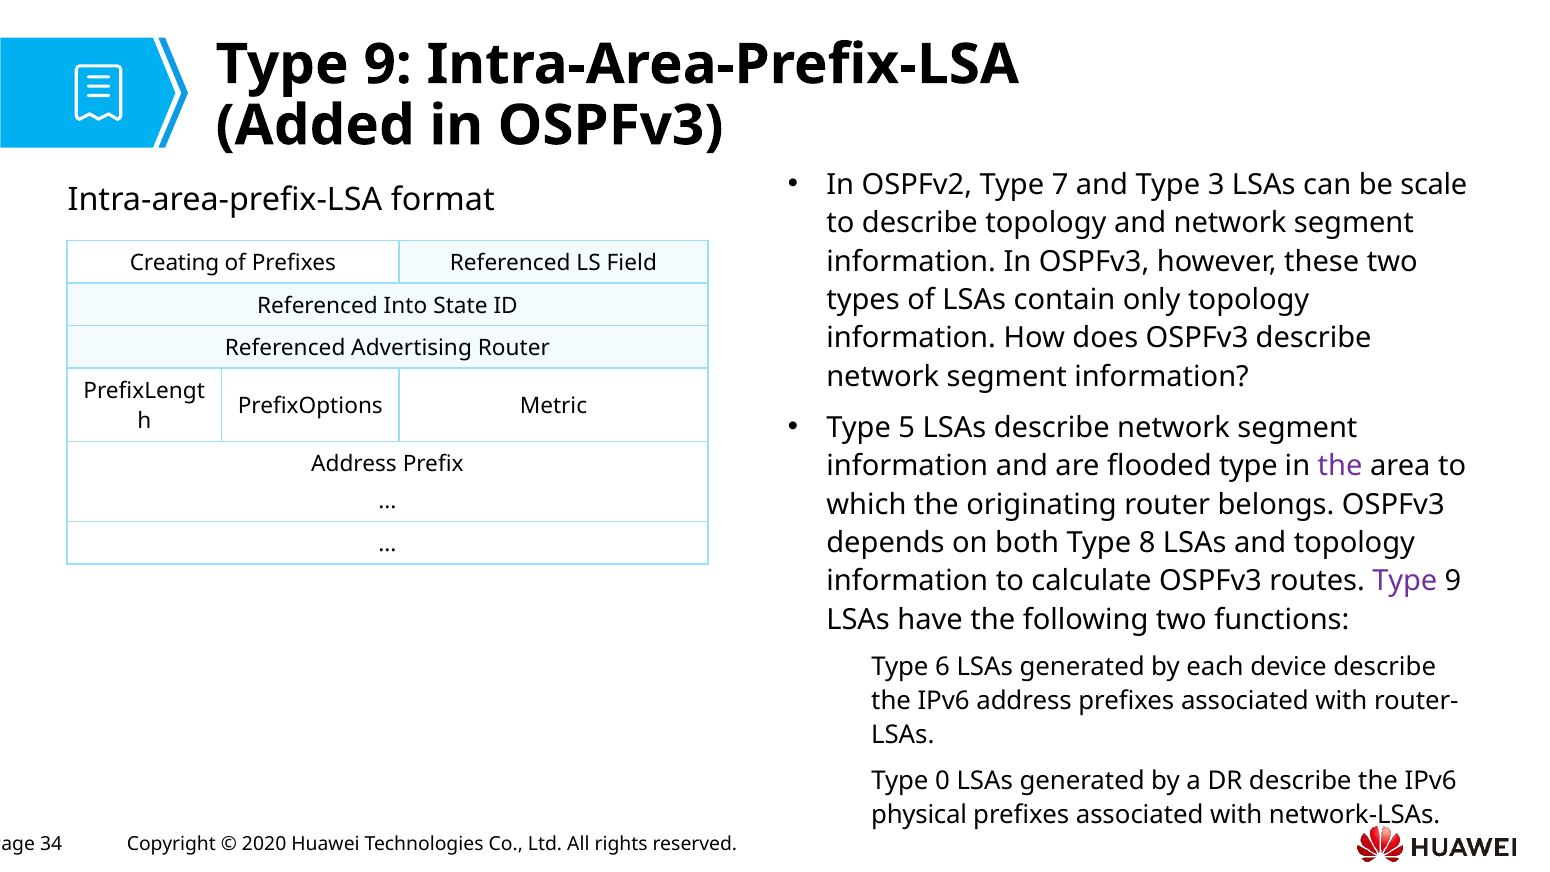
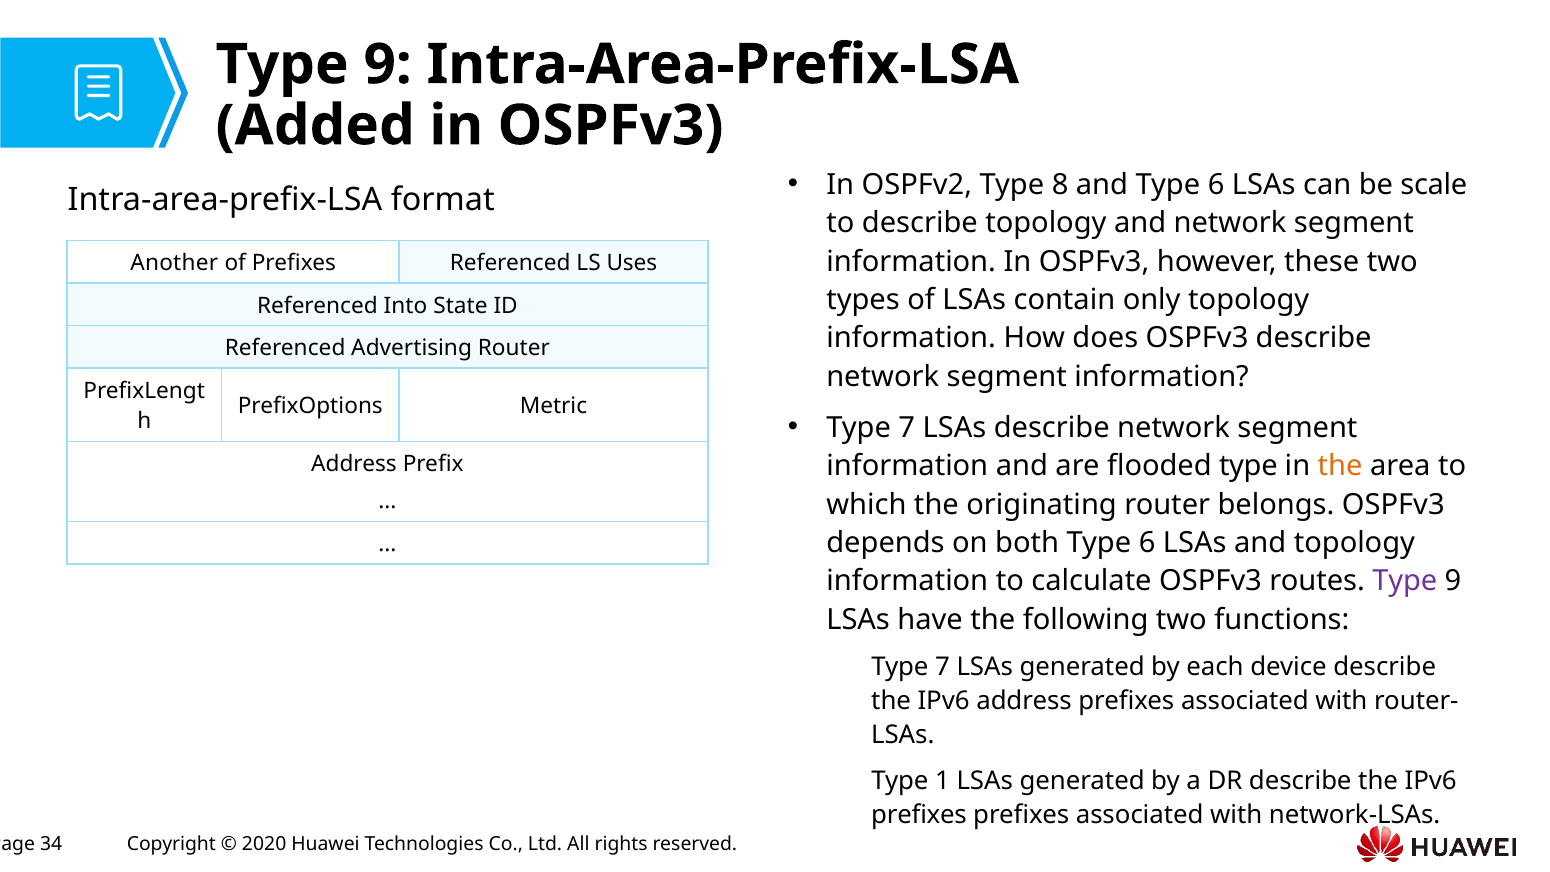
7: 7 -> 8 (1060, 185)
and Type 3: 3 -> 6 (1216, 185)
Creating: Creating -> Another (174, 263)
Field: Field -> Uses (632, 263)
5: 5 -> 7 (907, 428)
the colour: purple -> orange (1340, 466)
both Type 8: 8 -> 6 (1147, 543)
6: 6 -> 7 (943, 667)
0: 0 -> 1 (943, 781)
physical: physical -> prefixes (919, 815)
